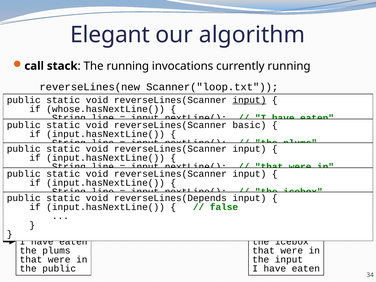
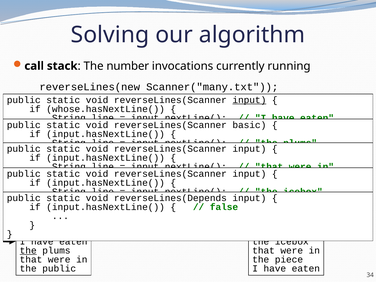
Elegant: Elegant -> Solving (110, 35)
The running: running -> number (128, 66)
Scanner("loop.txt: Scanner("loop.txt -> Scanner("many.txt (212, 87)
the underline: none -> present (28, 251)
the input: input -> piece (289, 260)
